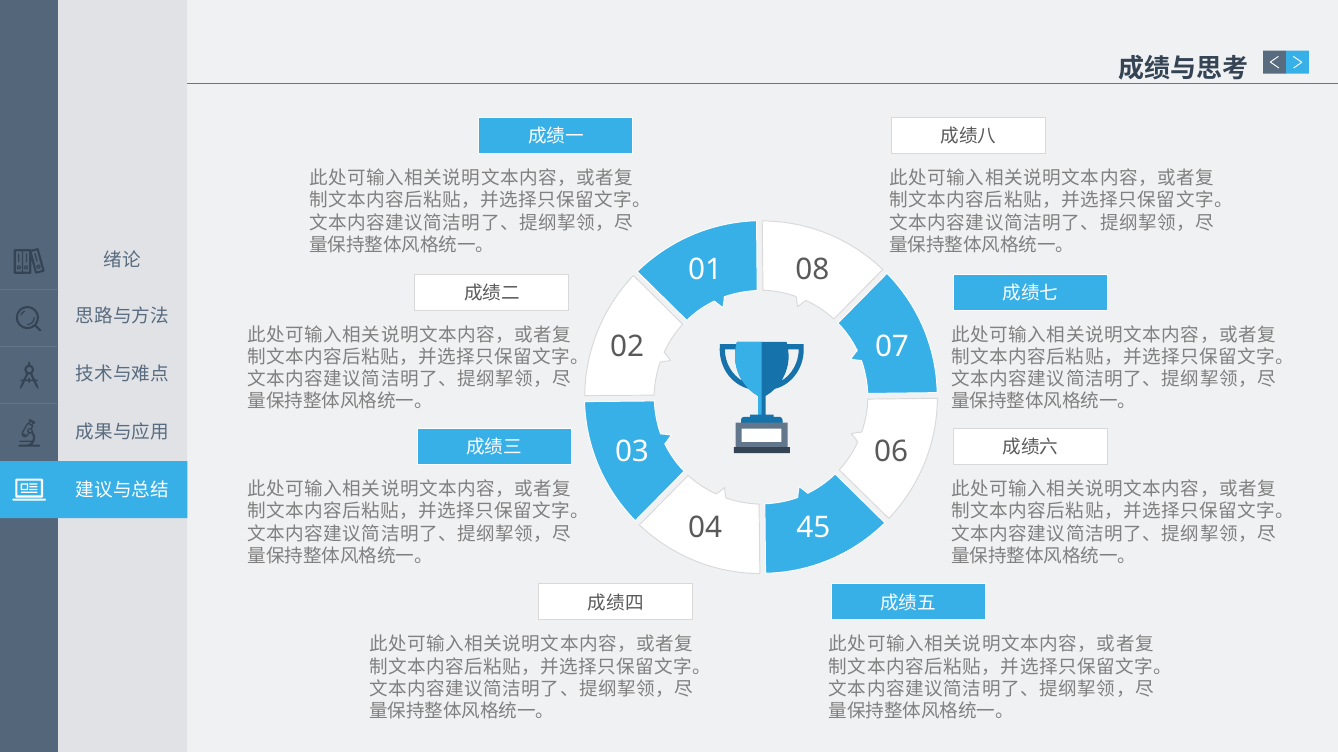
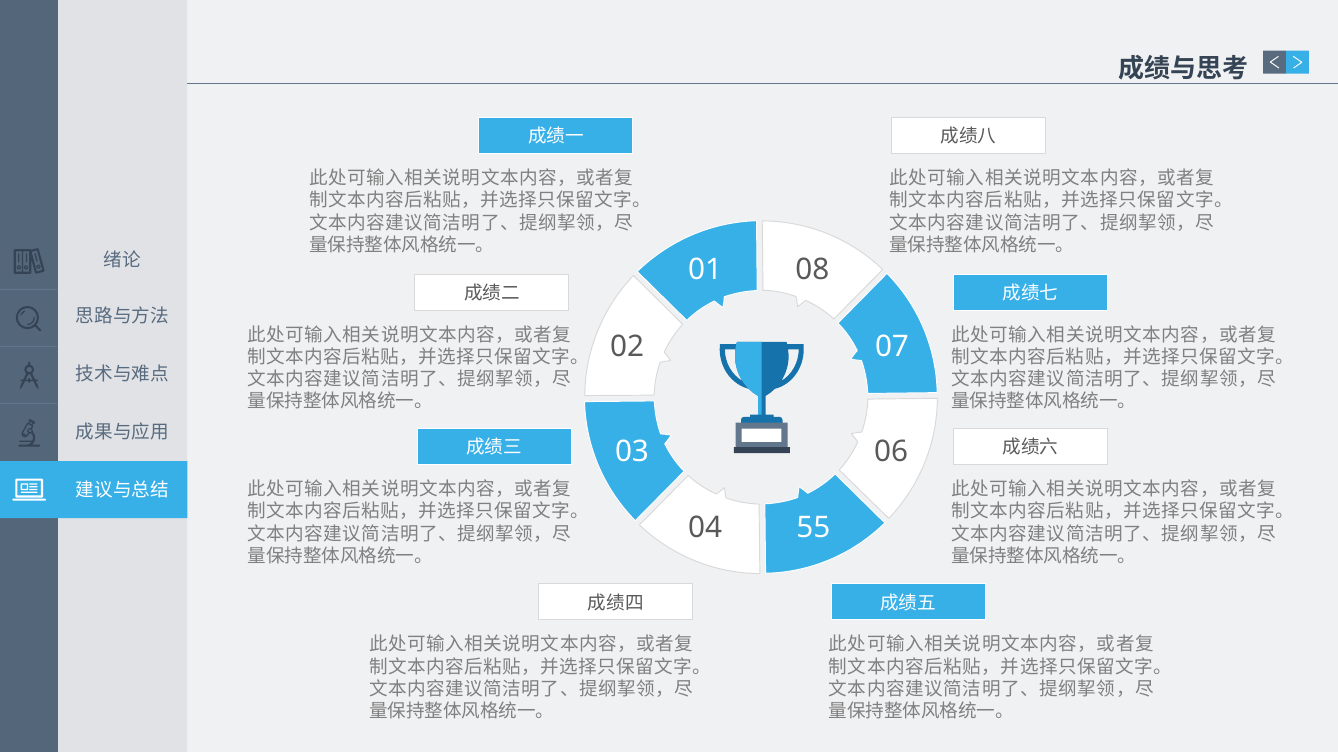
45: 45 -> 55 (813, 528)
